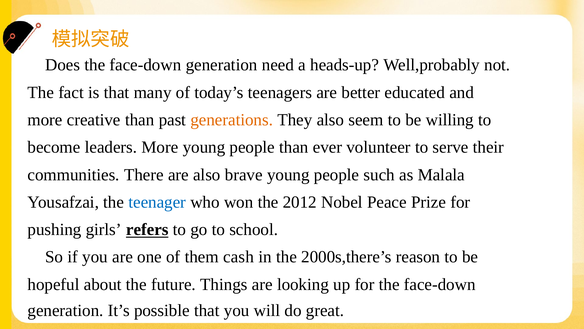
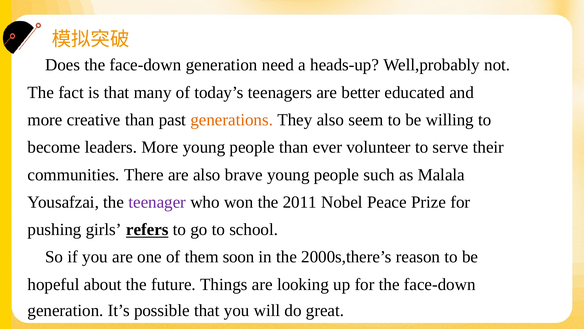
teenager colour: blue -> purple (157, 202)
2012: 2012 -> 2011 (300, 202)
cash: cash -> soon (239, 257)
